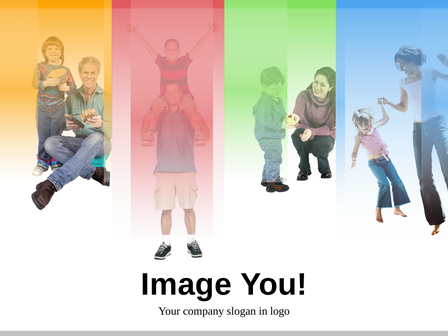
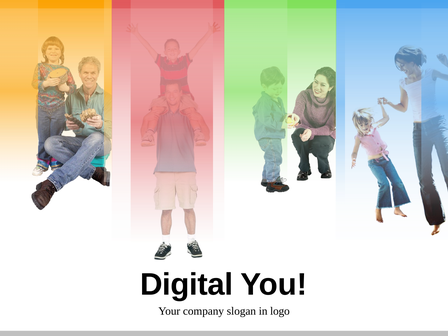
Image: Image -> Digital (187, 285)
